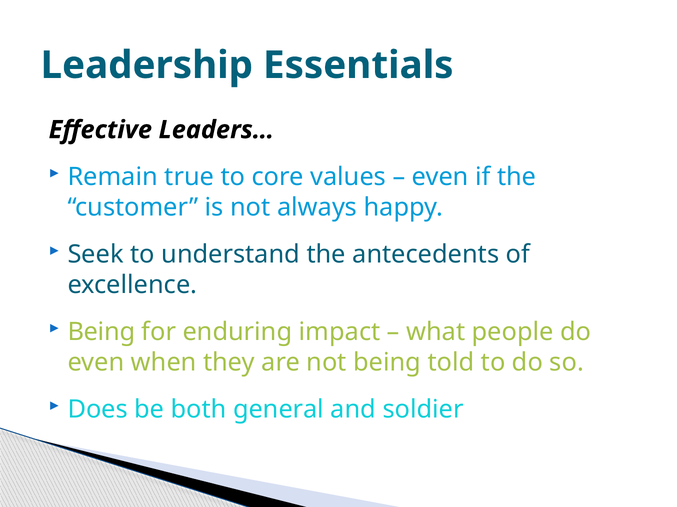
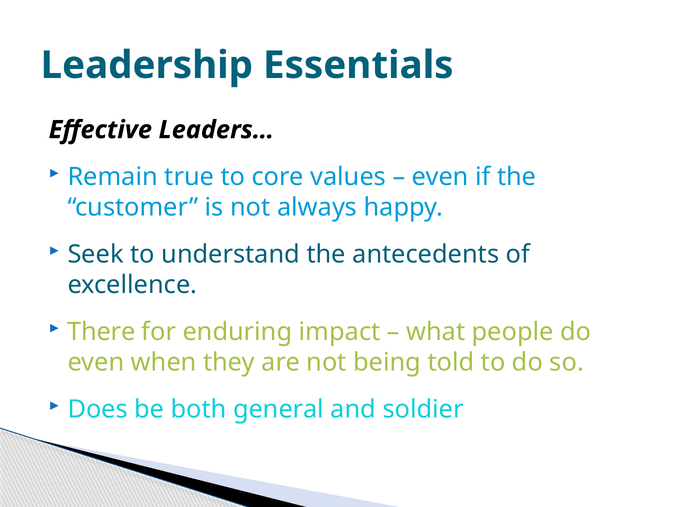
Being: Being -> There (101, 332)
